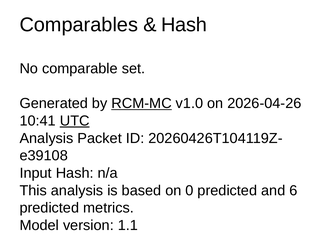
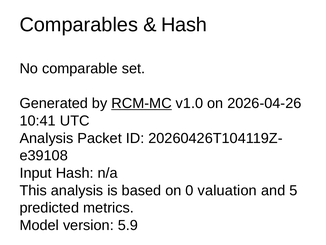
UTC underline: present -> none (75, 121)
0 predicted: predicted -> valuation (227, 190)
6: 6 -> 5 (293, 190)
1.1: 1.1 -> 5.9 (128, 225)
